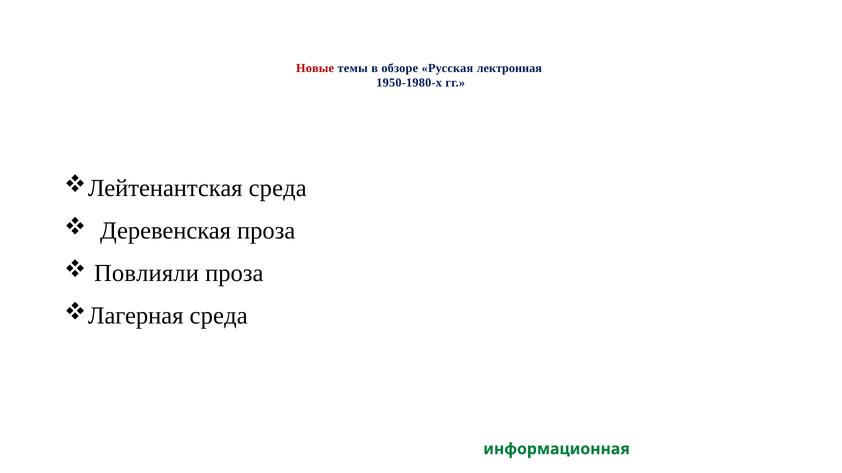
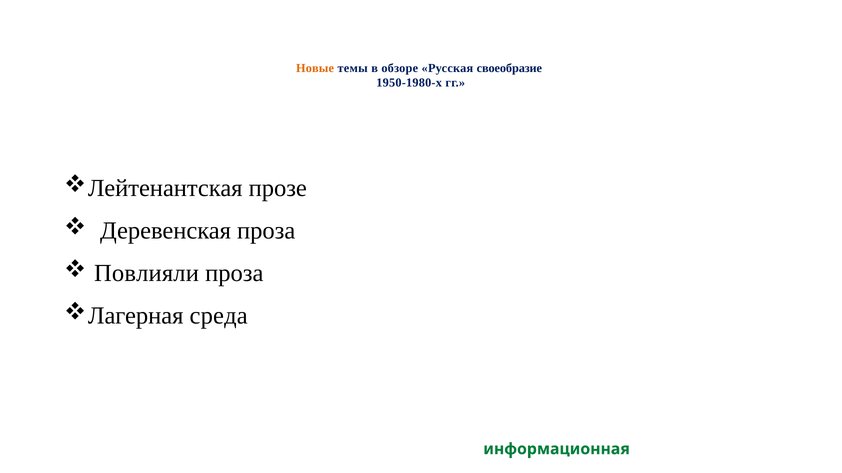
Новые colour: red -> orange (315, 68)
лектронная: лектронная -> своеобразие (509, 68)
среда: среда -> прозе (278, 188)
